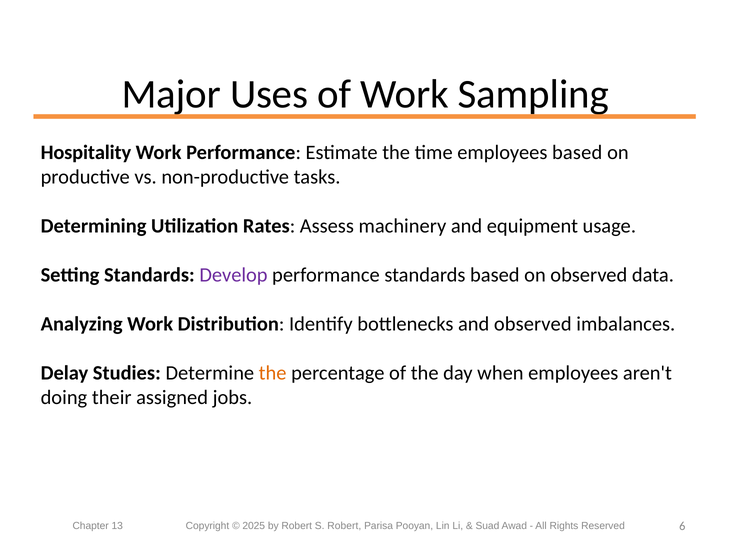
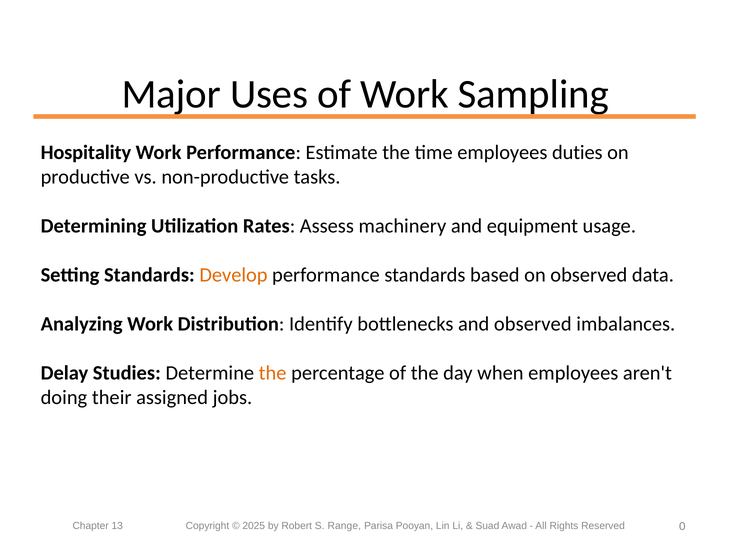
employees based: based -> duties (577, 152)
Develop colour: purple -> orange (233, 275)
S Robert: Robert -> Range (344, 526)
6: 6 -> 0 (682, 526)
